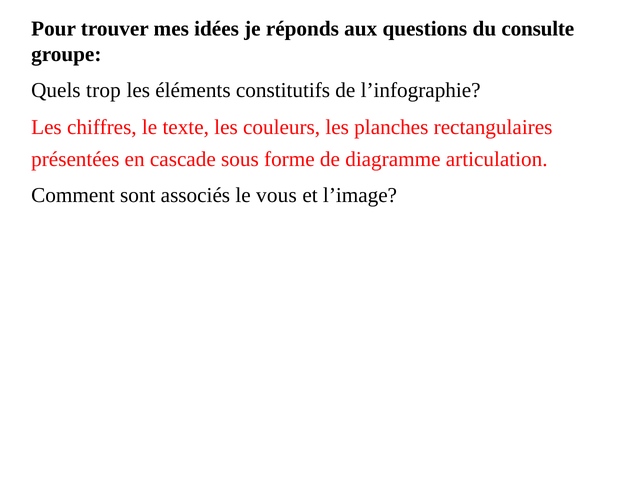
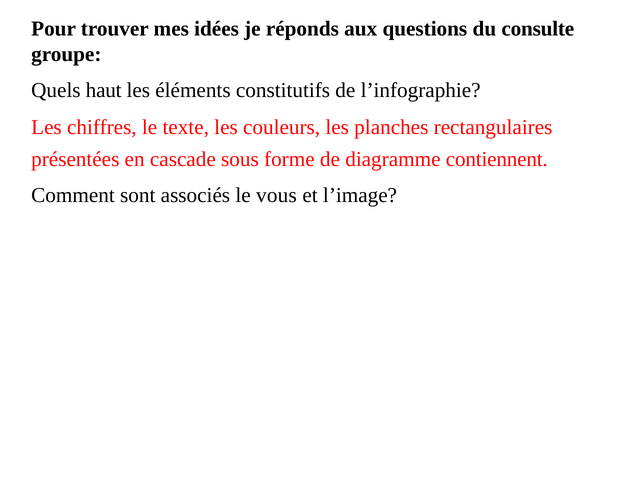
trop: trop -> haut (104, 90)
articulation: articulation -> contiennent (497, 159)
